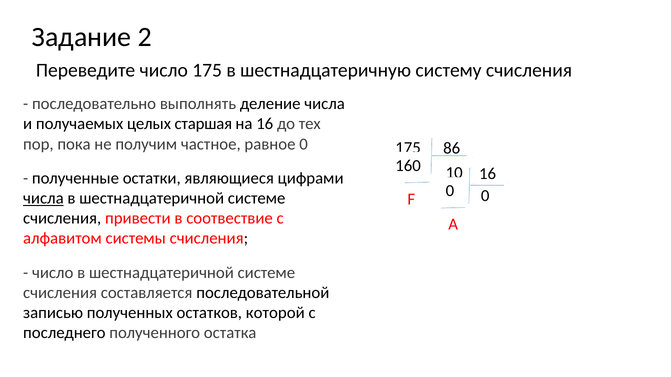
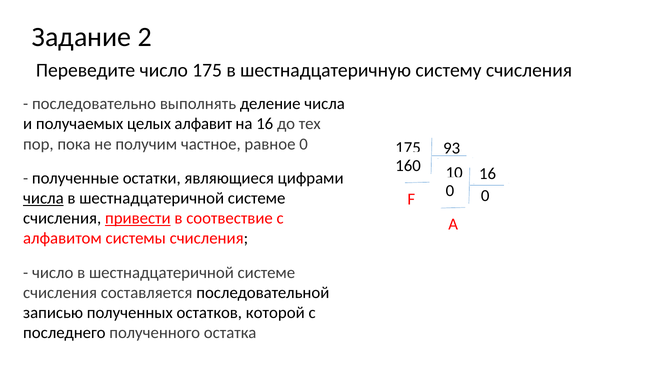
старшая: старшая -> алфавит (203, 124)
86: 86 -> 93 (452, 148)
привести underline: none -> present (138, 219)
